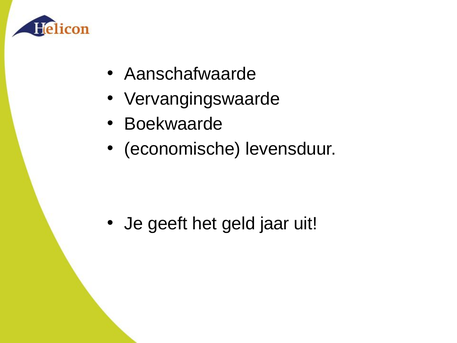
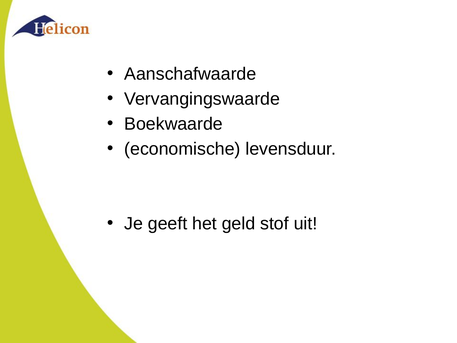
jaar: jaar -> stof (274, 223)
